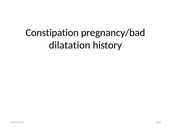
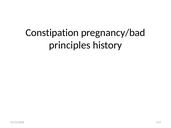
dilatation: dilatation -> principles (70, 45)
